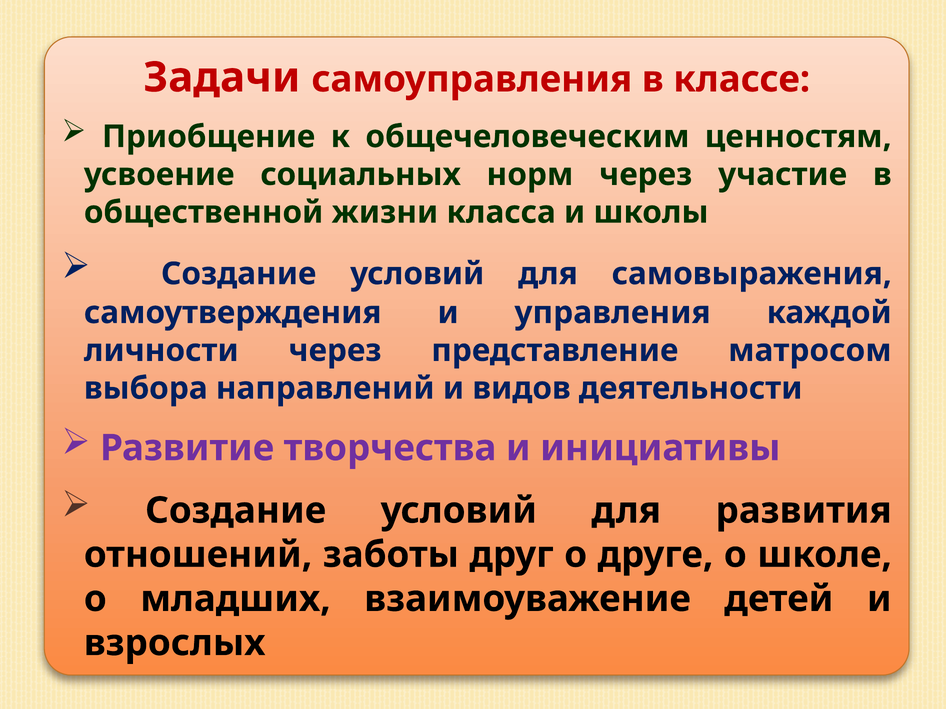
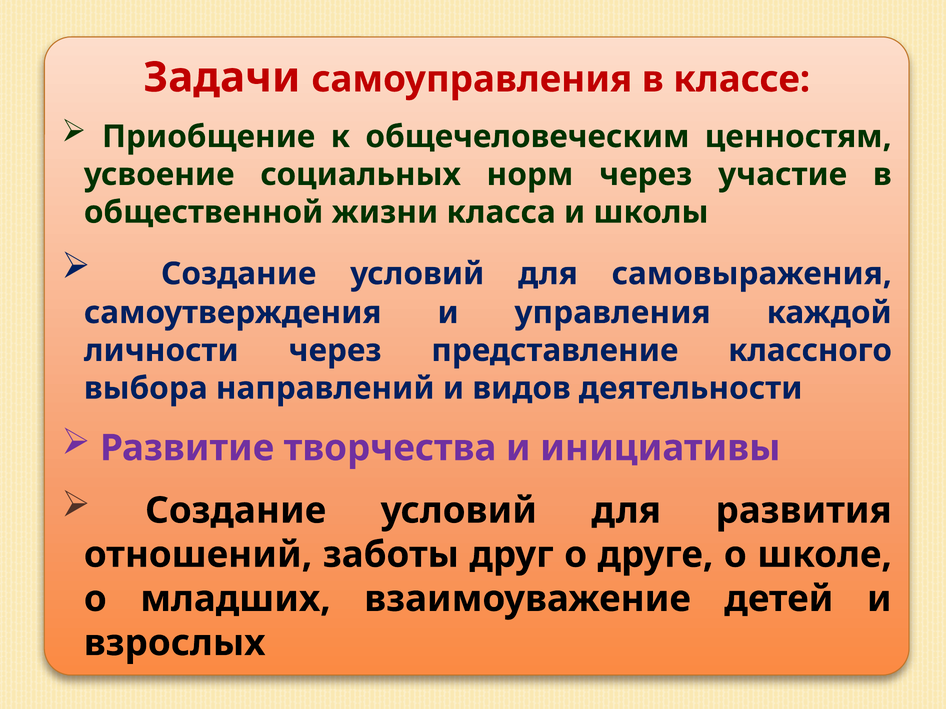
матросом: матросом -> классного (810, 351)
